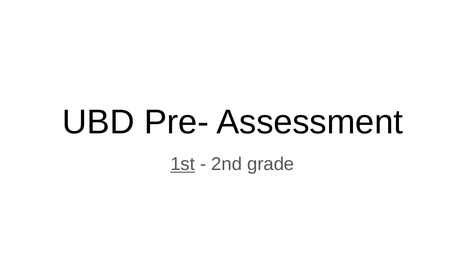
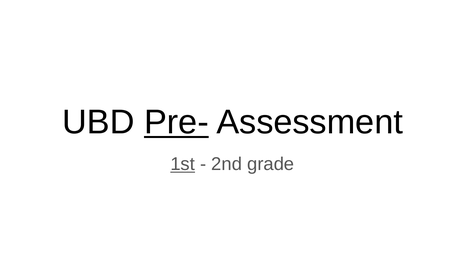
Pre- underline: none -> present (176, 122)
